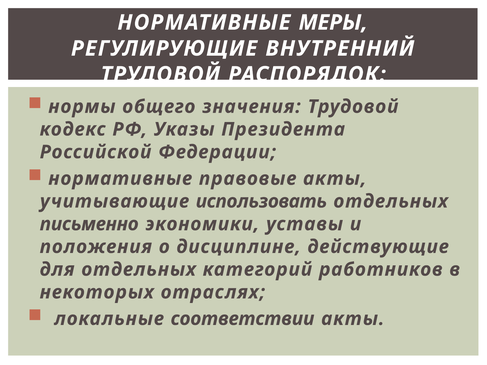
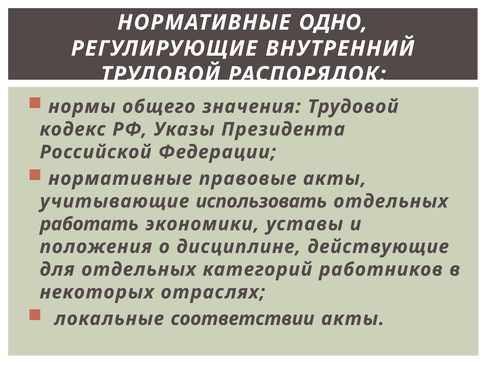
МЕРЫ: МЕРЫ -> ОДНО (333, 23)
письменно: письменно -> работать (89, 224)
